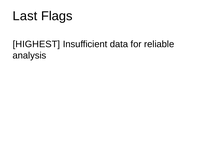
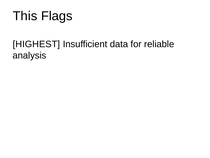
Last: Last -> This (25, 16)
